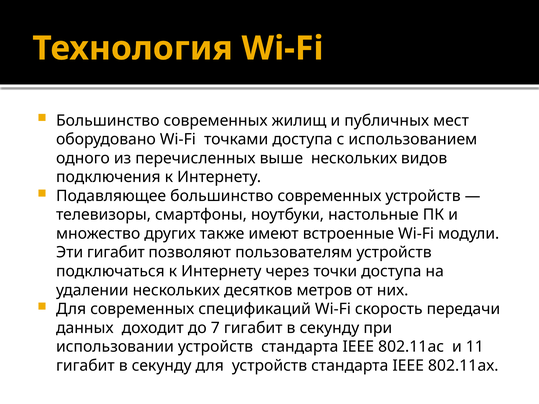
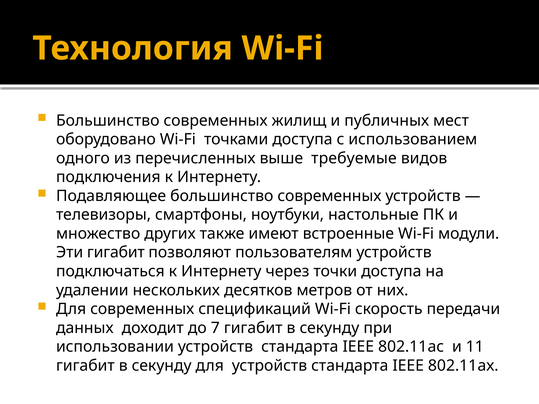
выше нескольких: нескольких -> требуемые (354, 158)
